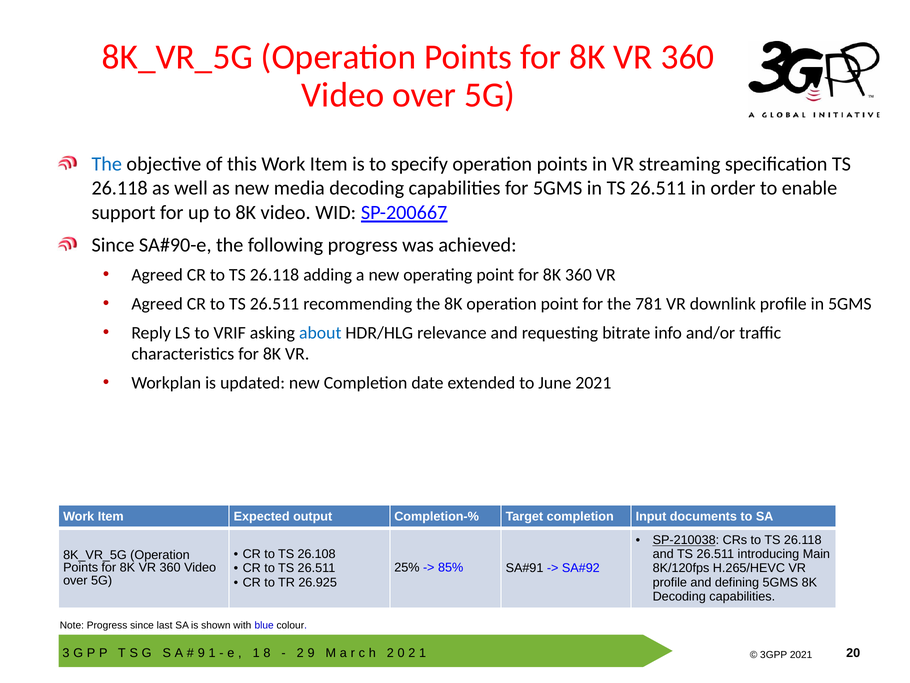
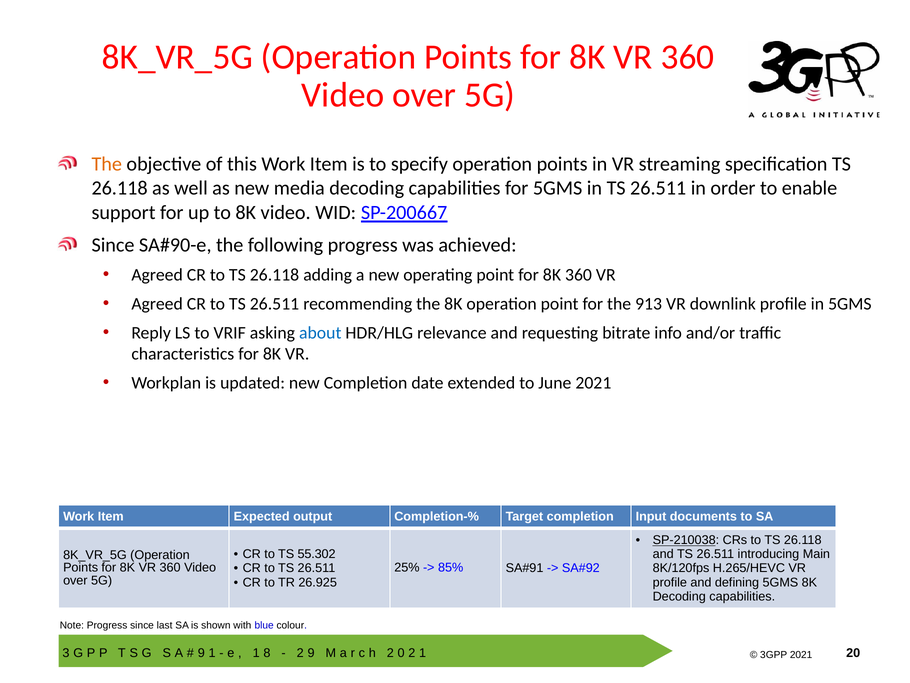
The colour: blue -> orange (107, 164)
781: 781 -> 913 (649, 304)
26.108: 26.108 -> 55.302 (317, 554)
